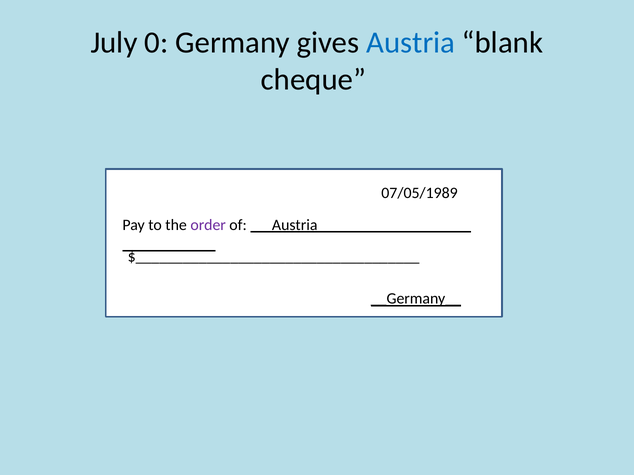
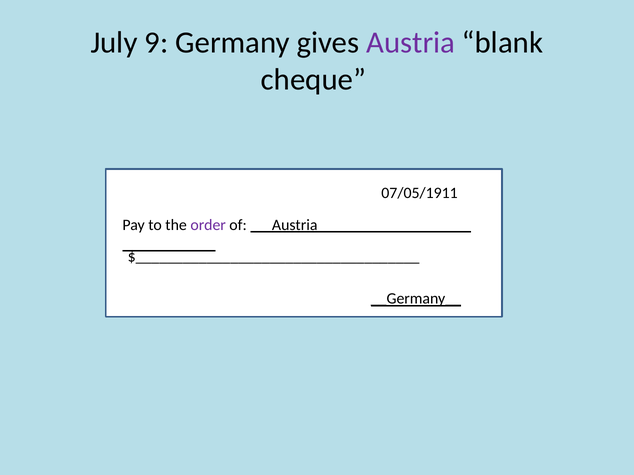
0: 0 -> 9 (156, 43)
Austria colour: blue -> purple (411, 43)
07/05/1989: 07/05/1989 -> 07/05/1911 (420, 193)
